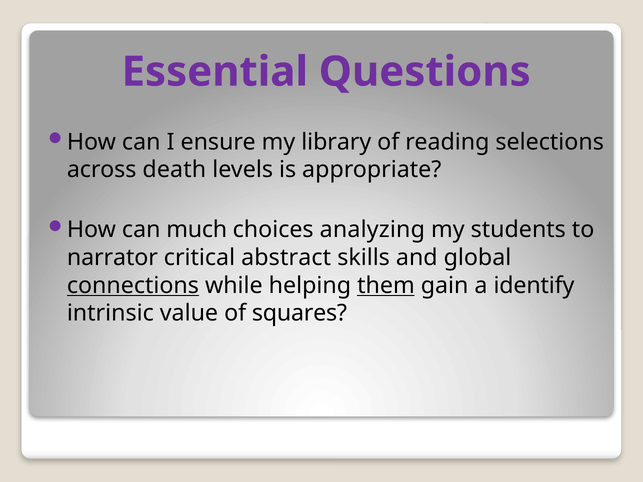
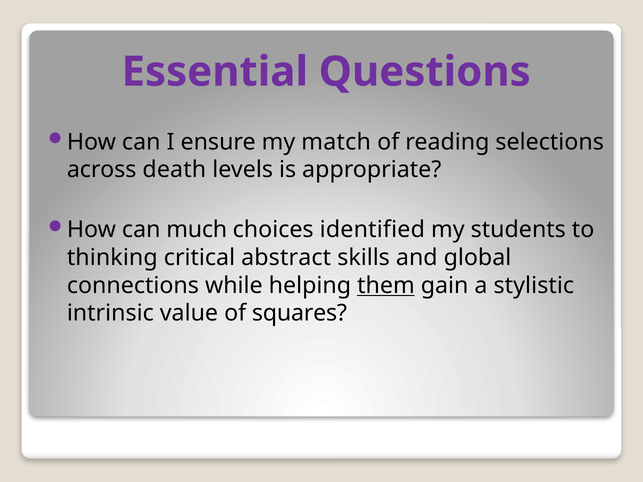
library: library -> match (336, 142)
analyzing: analyzing -> identified (372, 230)
narrator: narrator -> thinking (112, 258)
connections underline: present -> none (133, 286)
identify: identify -> stylistic (534, 286)
